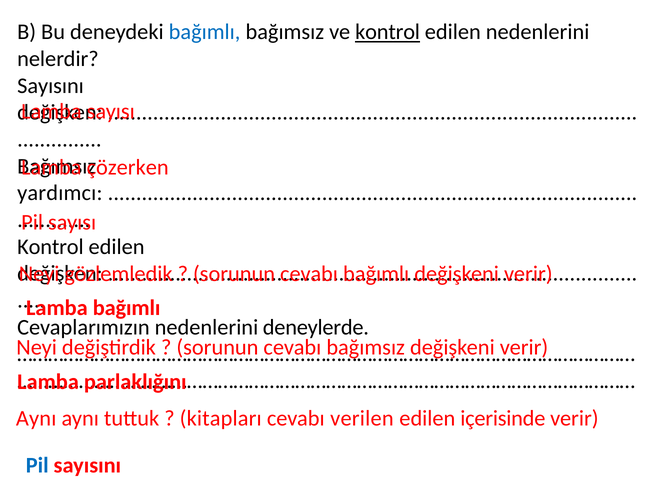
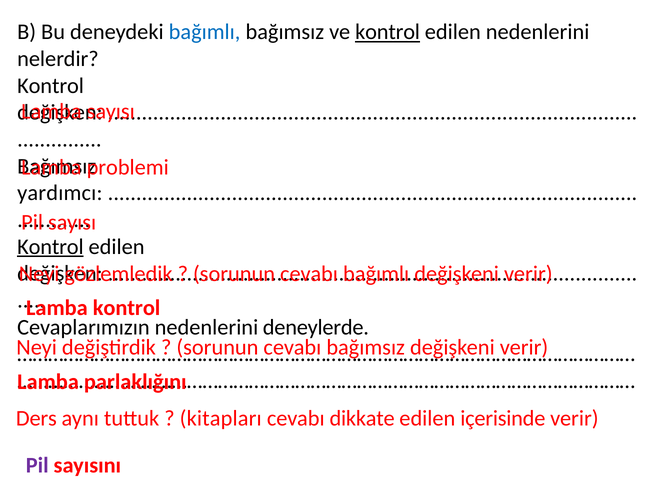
Sayısını: Sayısını -> Kontrol (51, 86)
çözerken: çözerken -> problemi (128, 168)
Kontrol underline: none -> present (50, 247)
bağımlı: bağımlı -> kontrol (127, 308)
Aynı: Aynı -> Ders (36, 419)
verilen: verilen -> dikkate (362, 419)
Pil colour: blue -> purple (37, 465)
